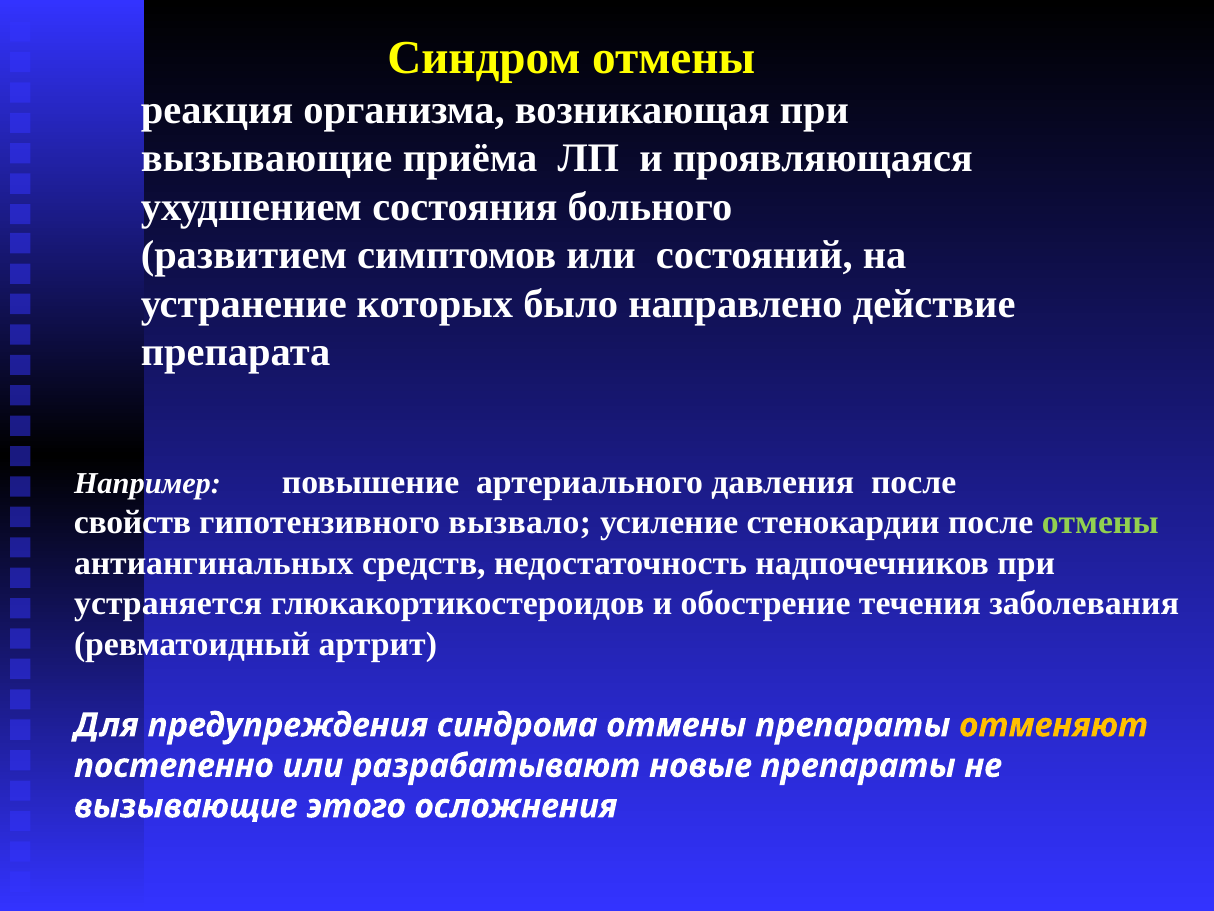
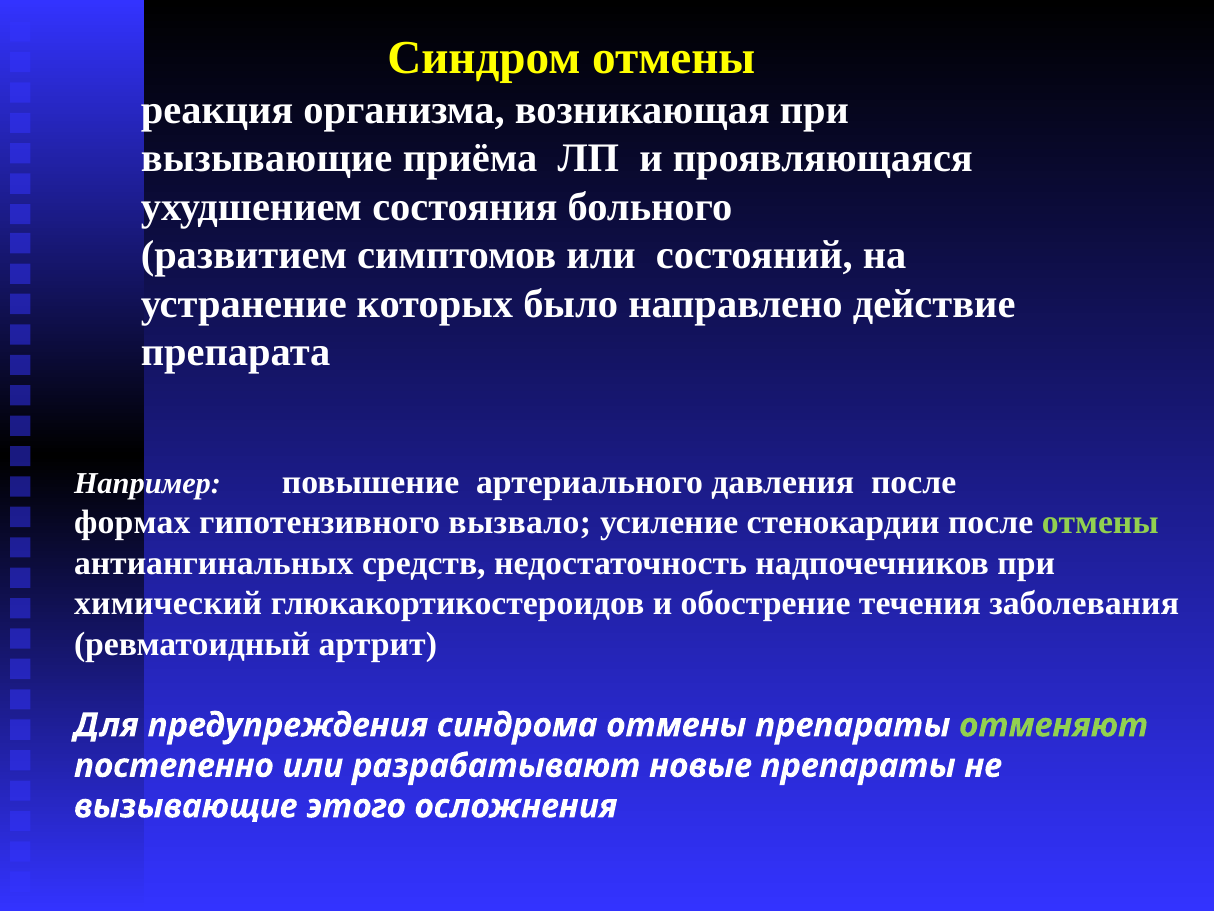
свойств: свойств -> формах (132, 522)
устраняется: устраняется -> химический (168, 603)
отменяют colour: yellow -> light green (1054, 725)
